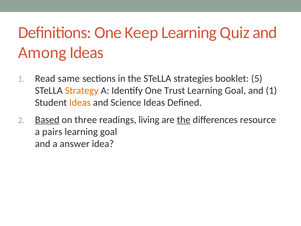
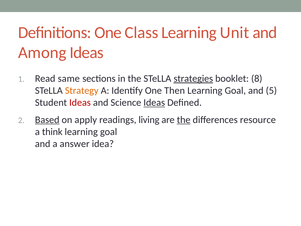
Keep: Keep -> Class (142, 33)
Quiz: Quiz -> Unit (235, 33)
strategies underline: none -> present (193, 78)
5: 5 -> 8 (257, 78)
Trust: Trust -> Then (175, 91)
and 1: 1 -> 5 (271, 91)
Ideas colour: orange -> red (80, 103)
Ideas underline: none -> present (154, 103)
three: three -> apply (86, 120)
pairs: pairs -> think (52, 132)
